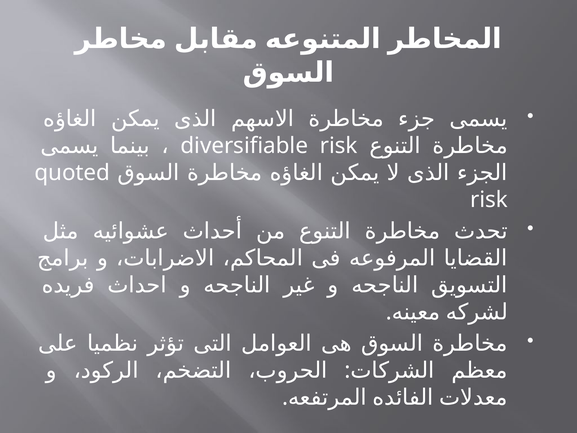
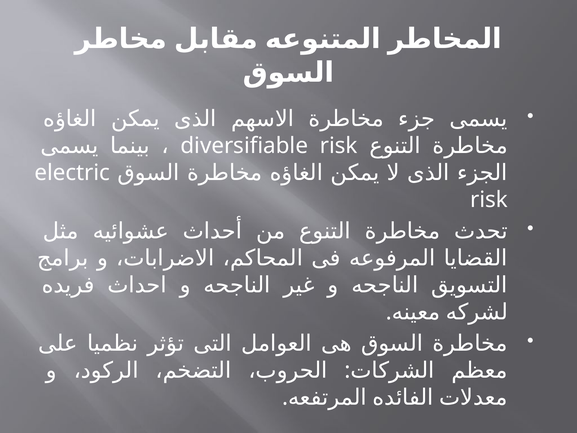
quoted: quoted -> electric (72, 173)
